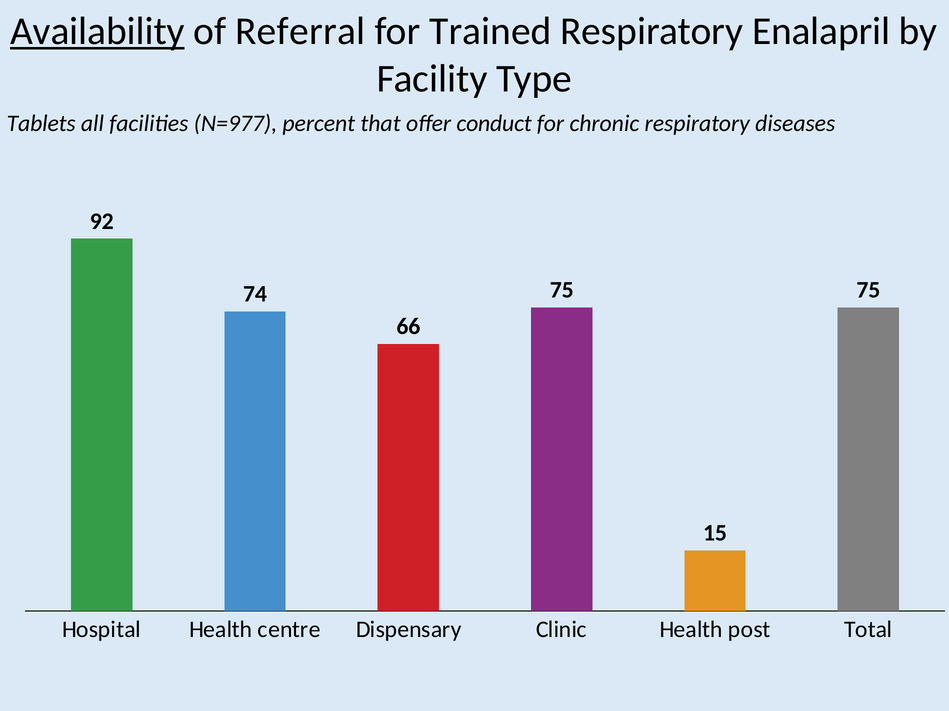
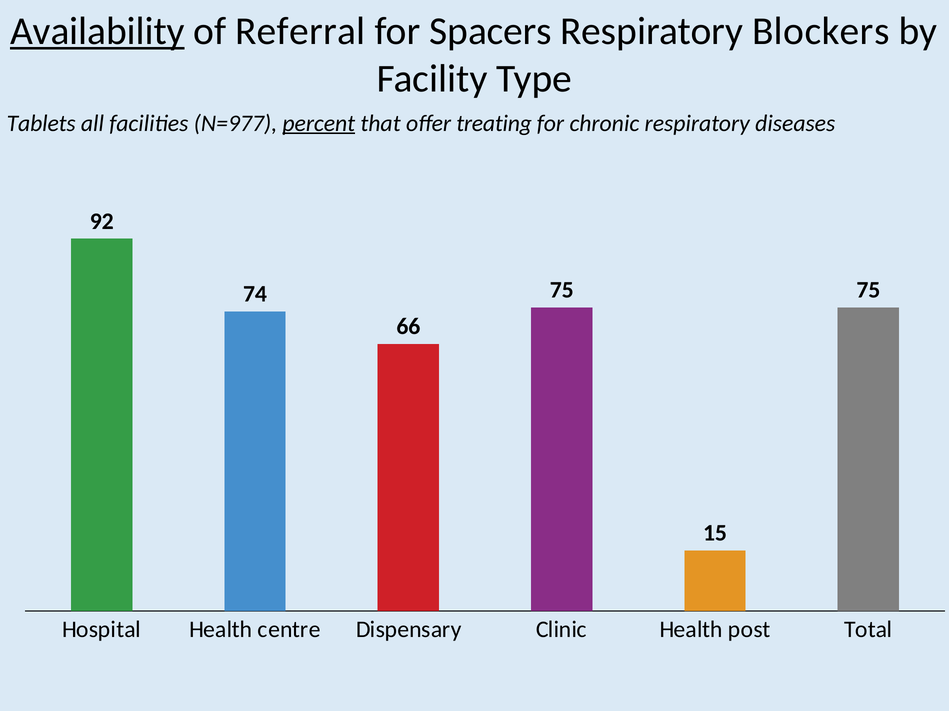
Trained: Trained -> Spacers (491, 31)
Enalapril: Enalapril -> Blockers (821, 31)
percent underline: none -> present (319, 123)
conduct: conduct -> treating (494, 123)
